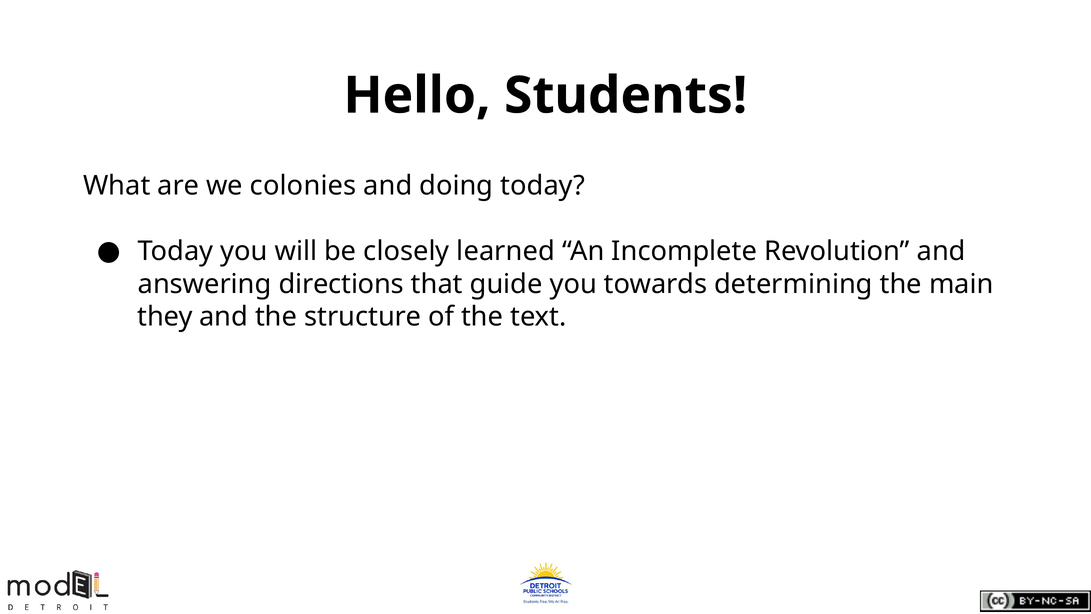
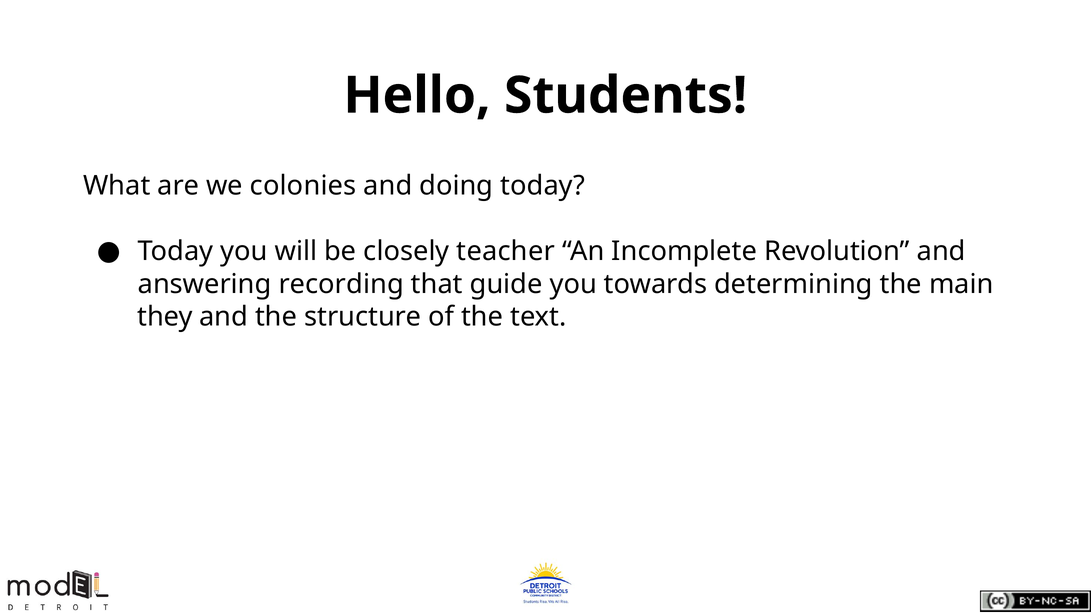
learned: learned -> teacher (506, 251)
directions: directions -> recording (341, 284)
